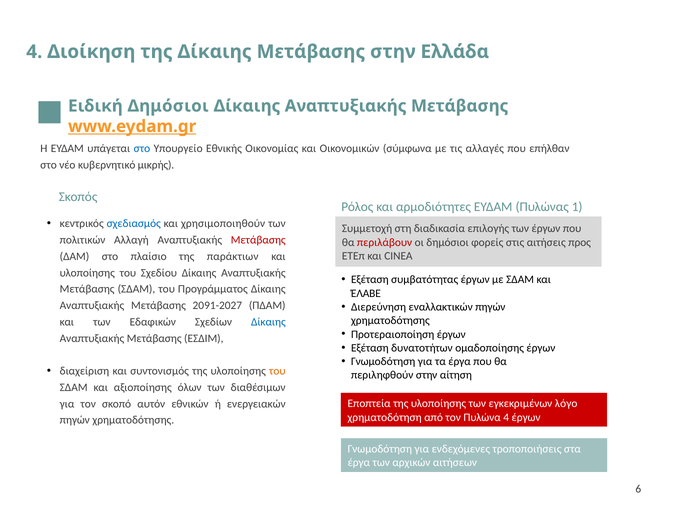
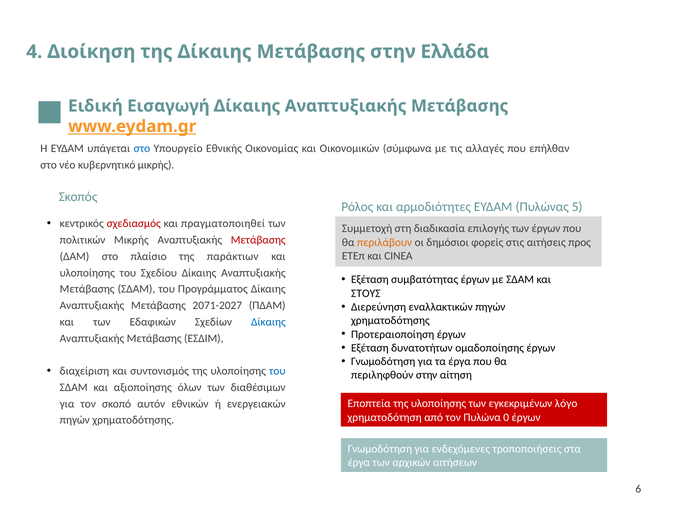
Ειδική Δημόσιοι: Δημόσιοι -> Εισαγωγή (168, 106)
1: 1 -> 5 (577, 207)
σχεδιασμός colour: blue -> red (134, 224)
χρησιμοποιηθούν: χρησιμοποιηθούν -> πραγματοποιηθεί (223, 224)
πολιτικών Αλλαγή: Αλλαγή -> Μικρής (131, 240)
περιλάβουν colour: red -> orange (385, 242)
ΈΛΑΒΕ: ΈΛΑΒΕ -> ΣΤΟΥΣ (366, 293)
2091-2027: 2091-2027 -> 2071-2027 (217, 305)
του colour: orange -> blue (277, 371)
Πυλώνα 4: 4 -> 0 (506, 417)
